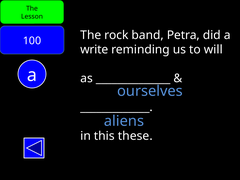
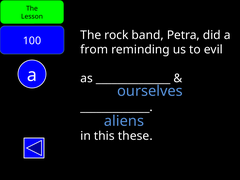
write: write -> from (94, 50)
will: will -> evil (213, 50)
